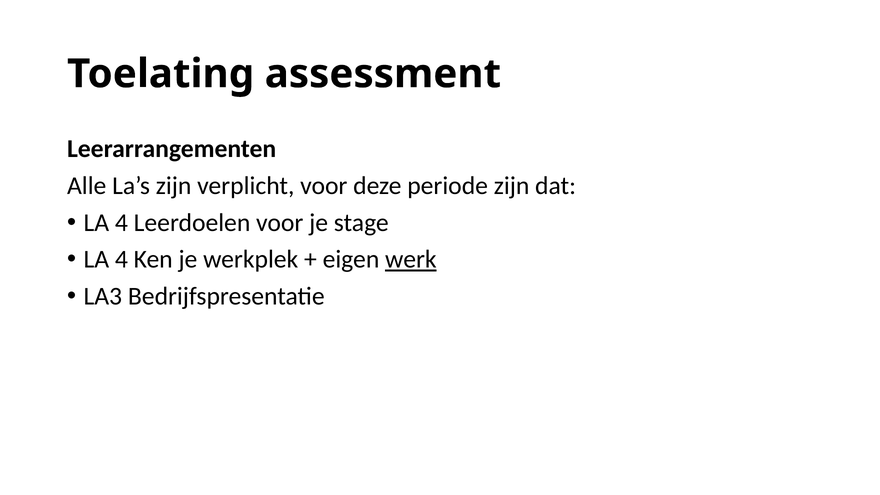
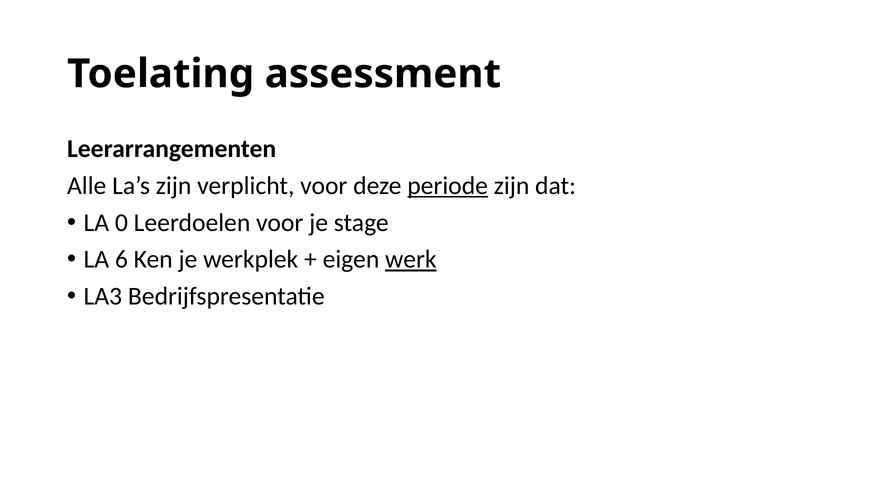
periode underline: none -> present (448, 186)
4: 4 -> 0 (121, 223)
4: 4 -> 6 (121, 259)
